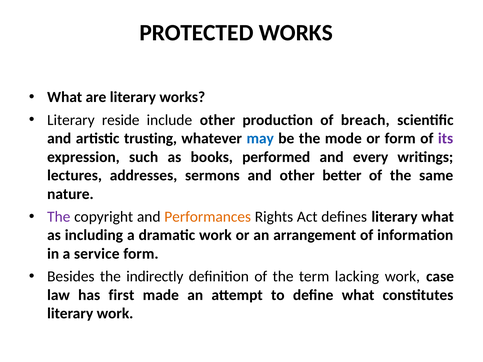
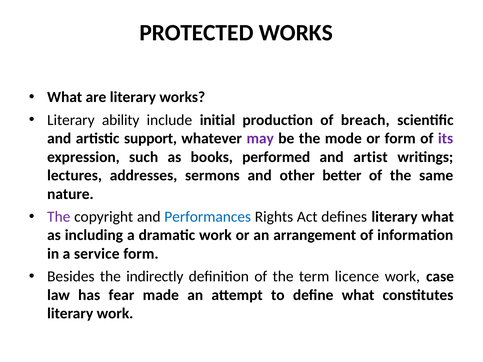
reside: reside -> ability (121, 120)
include other: other -> initial (218, 120)
trusting: trusting -> support (151, 139)
may colour: blue -> purple (260, 139)
every: every -> artist (370, 157)
Performances colour: orange -> blue (208, 217)
lacking: lacking -> licence (357, 277)
first: first -> fear (121, 295)
